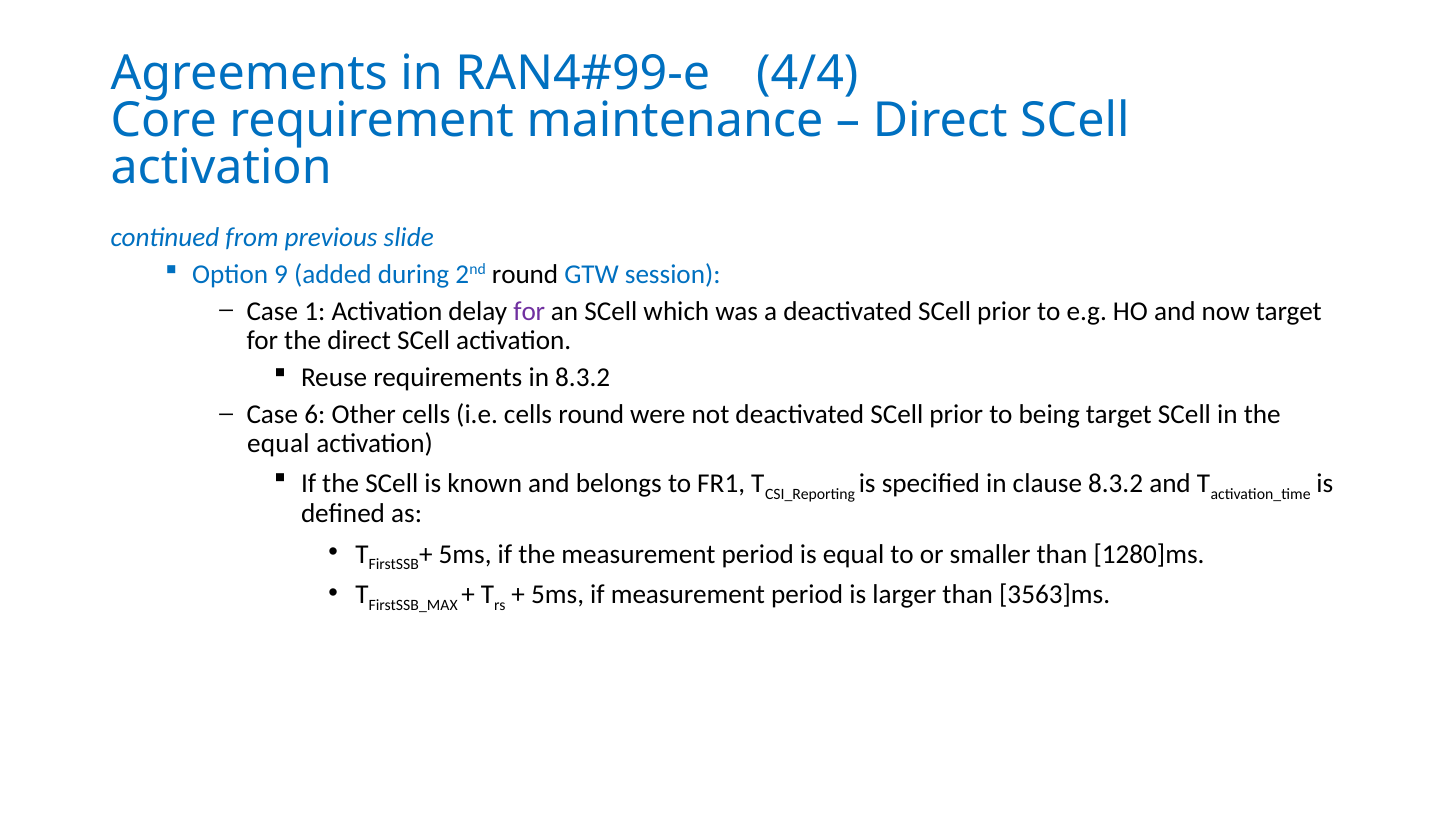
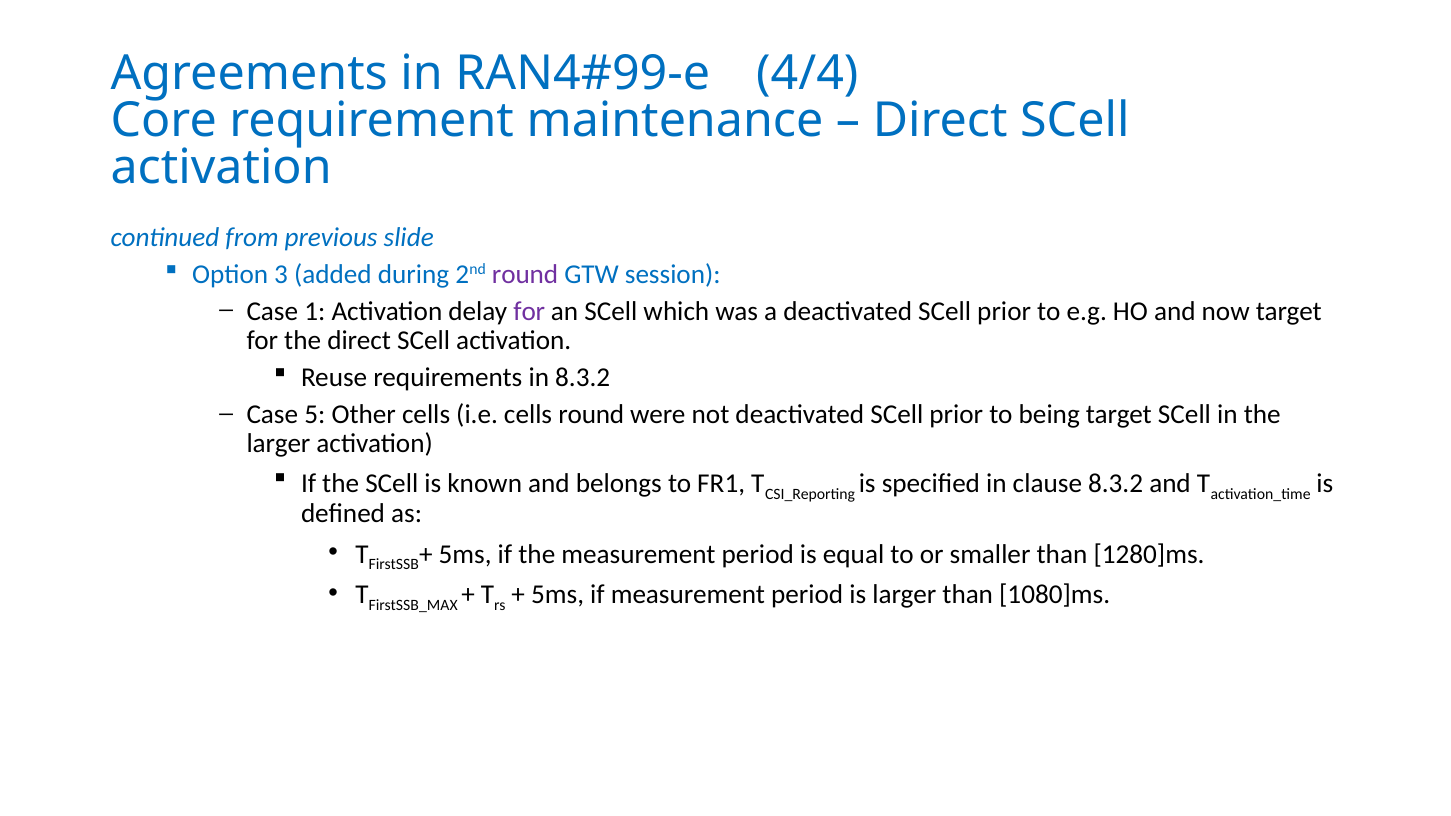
9: 9 -> 3 (281, 274)
round colour: black -> purple (525, 274)
6: 6 -> 5 (315, 414)
equal: equal -> larger (279, 444)
3563]ms: 3563]ms -> 1080]ms (1055, 595)
